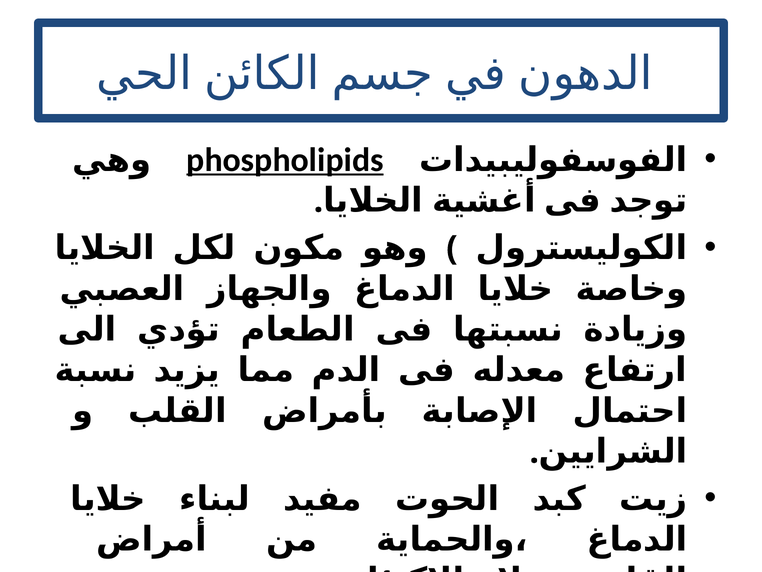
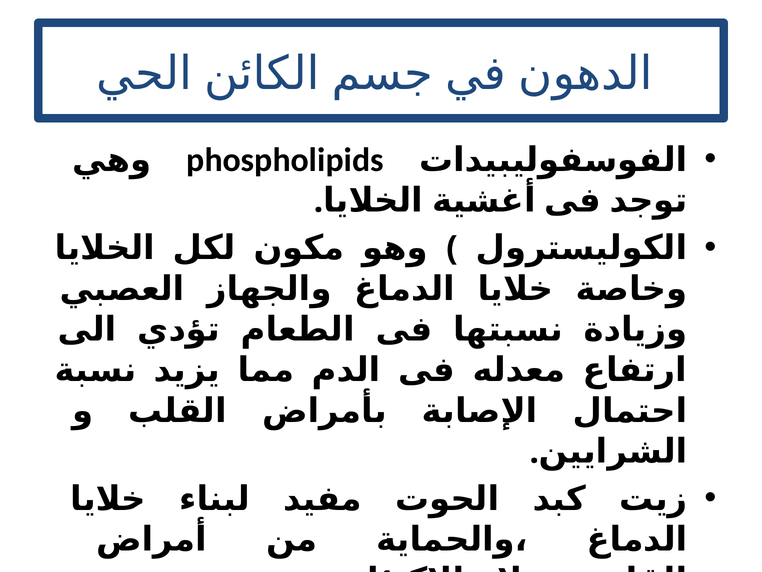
phospholipids underline: present -> none (285, 160)
